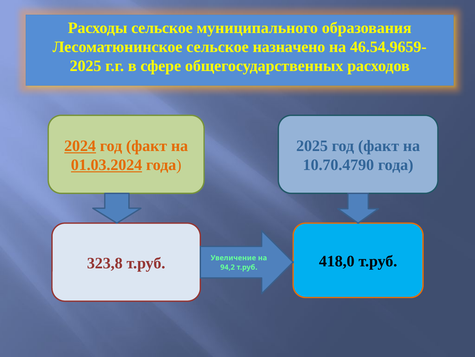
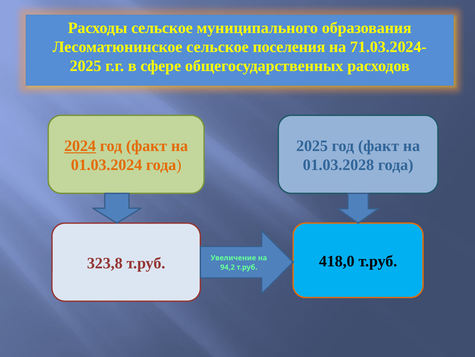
назначено: назначено -> поселения (289, 47)
46.54.9659-: 46.54.9659- -> 71.03.2024- (388, 47)
01.03.2024 underline: present -> none (106, 165)
10.70.4790: 10.70.4790 -> 01.03.2028 (338, 165)
